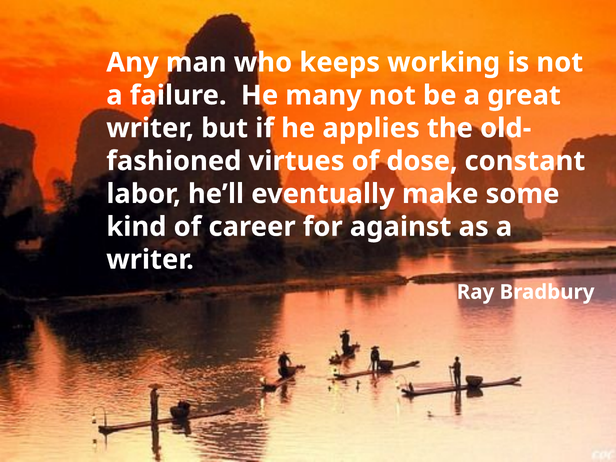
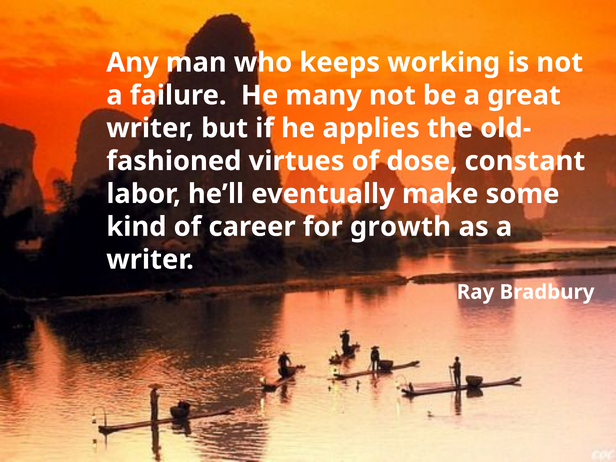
against: against -> growth (400, 227)
